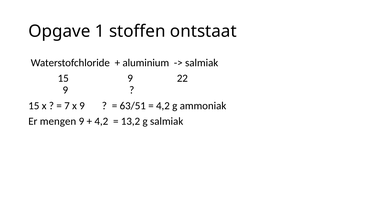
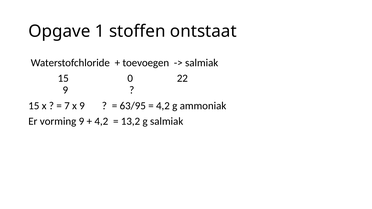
aluminium: aluminium -> toevoegen (146, 63)
15 9: 9 -> 0 (130, 78)
63/51: 63/51 -> 63/95 (133, 106)
mengen: mengen -> vorming (58, 121)
